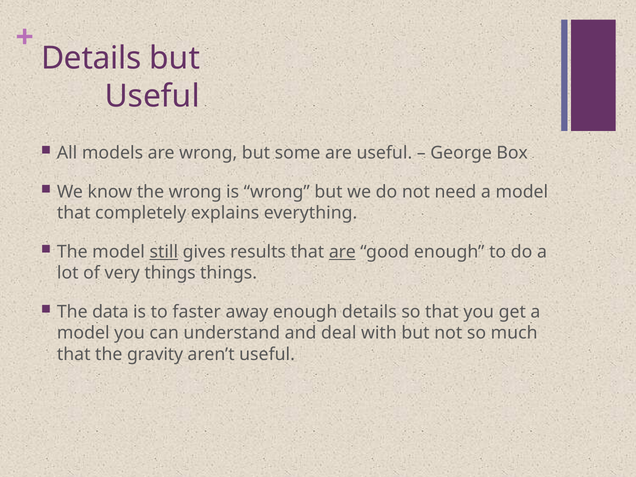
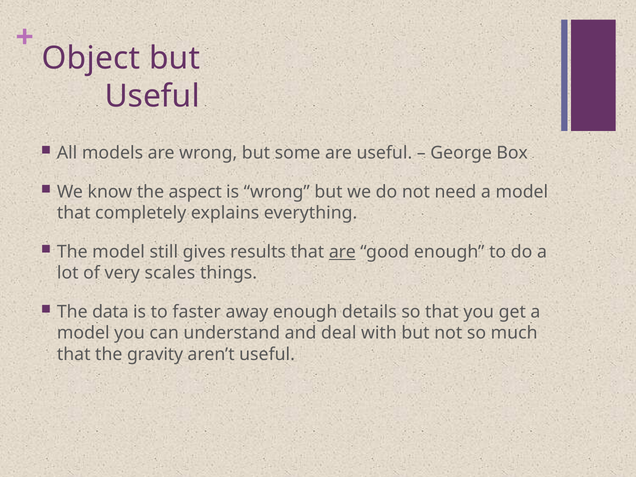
Details: Details -> Object (91, 58)
the wrong: wrong -> aspect (195, 192)
still underline: present -> none (164, 252)
very things: things -> scales (170, 273)
